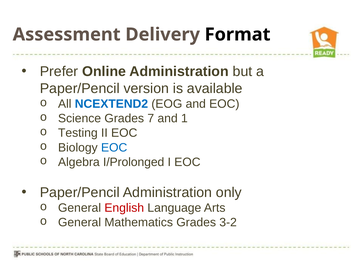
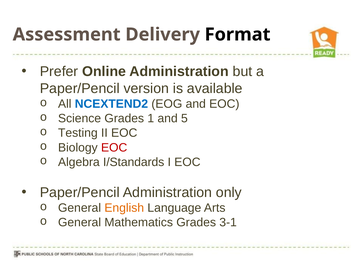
7: 7 -> 1 (151, 119)
1: 1 -> 5 (184, 119)
EOC colour: blue -> red (114, 148)
I/Prolonged: I/Prolonged -> I/Standards (134, 162)
English colour: red -> orange (124, 208)
3-2: 3-2 -> 3-1 (228, 223)
